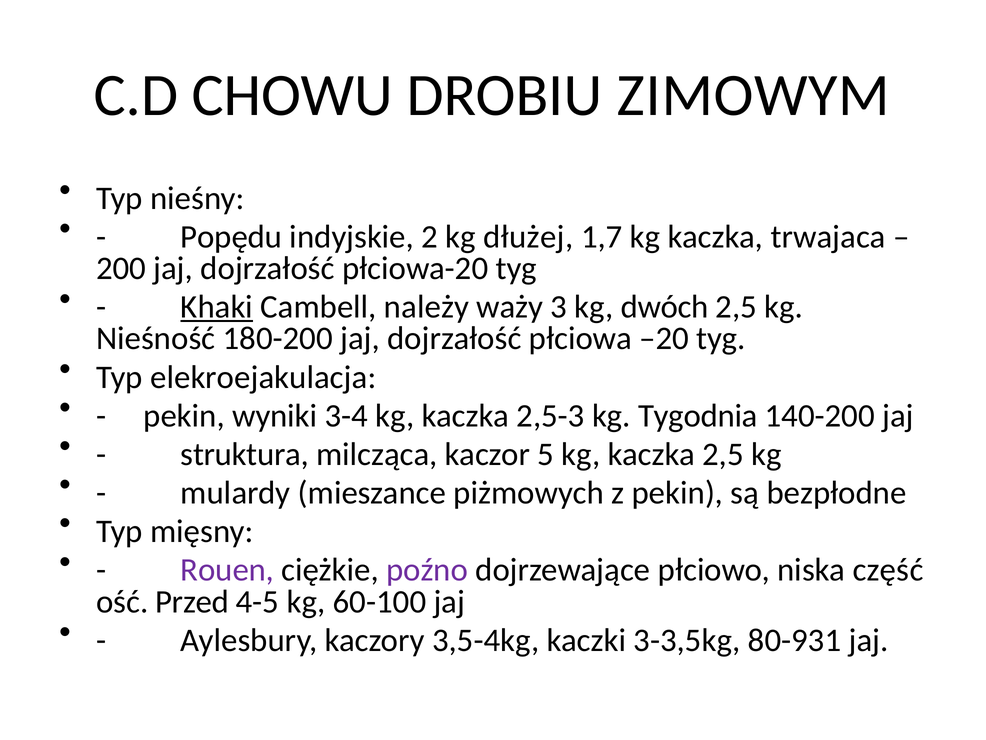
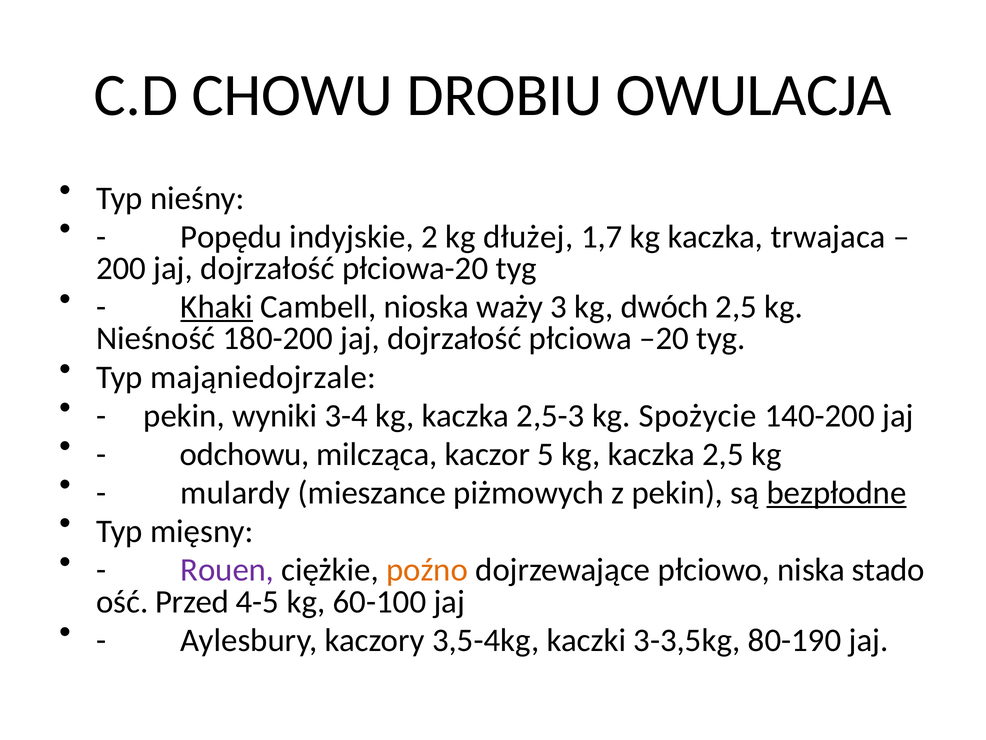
ZIMOWYM: ZIMOWYM -> OWULACJA (754, 95)
należy: należy -> nioska (427, 307)
elekroejakulacja: elekroejakulacja -> mająniedojrzale (263, 377)
Tygodnia: Tygodnia -> Spożycie (698, 415)
struktura: struktura -> odchowu (245, 454)
bezpłodne underline: none -> present (836, 493)
poźno colour: purple -> orange (427, 570)
część: część -> stado (888, 570)
80-931: 80-931 -> 80-190 (795, 640)
